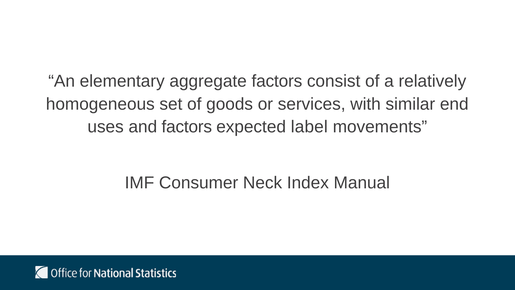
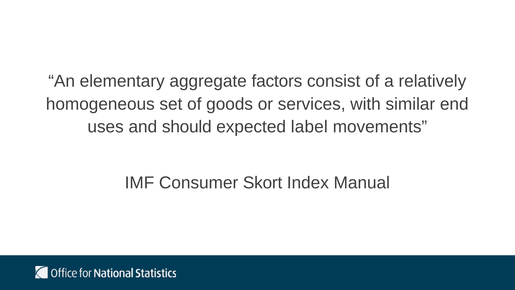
and factors: factors -> should (187, 127)
Neck: Neck -> Skort (263, 183)
